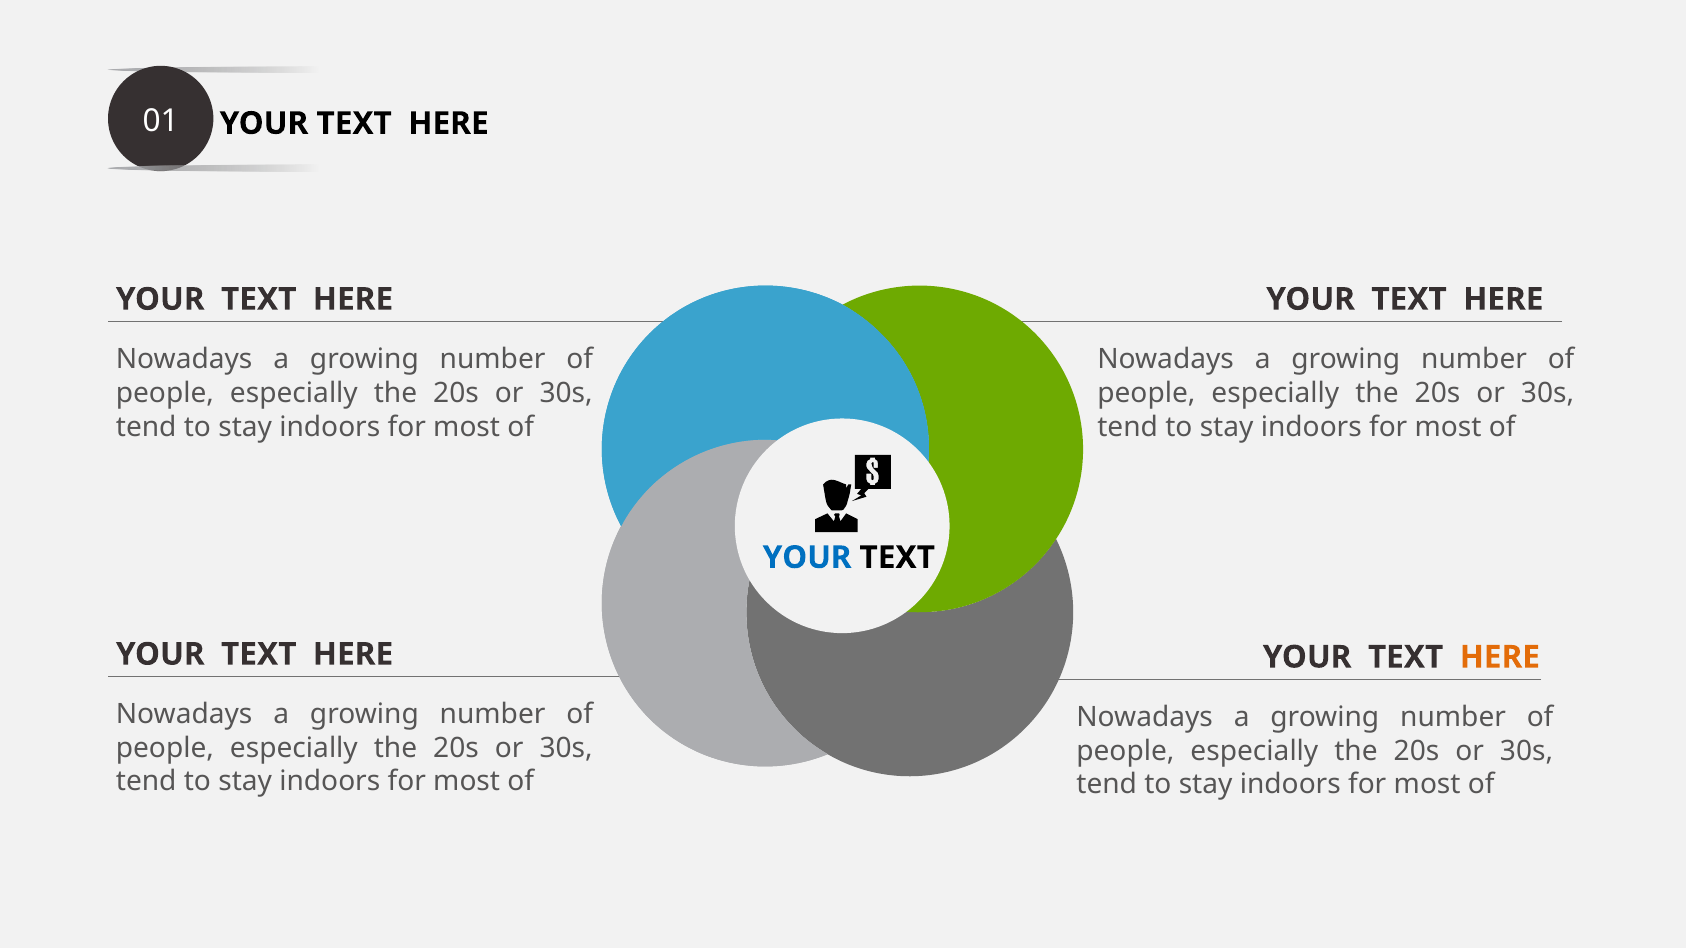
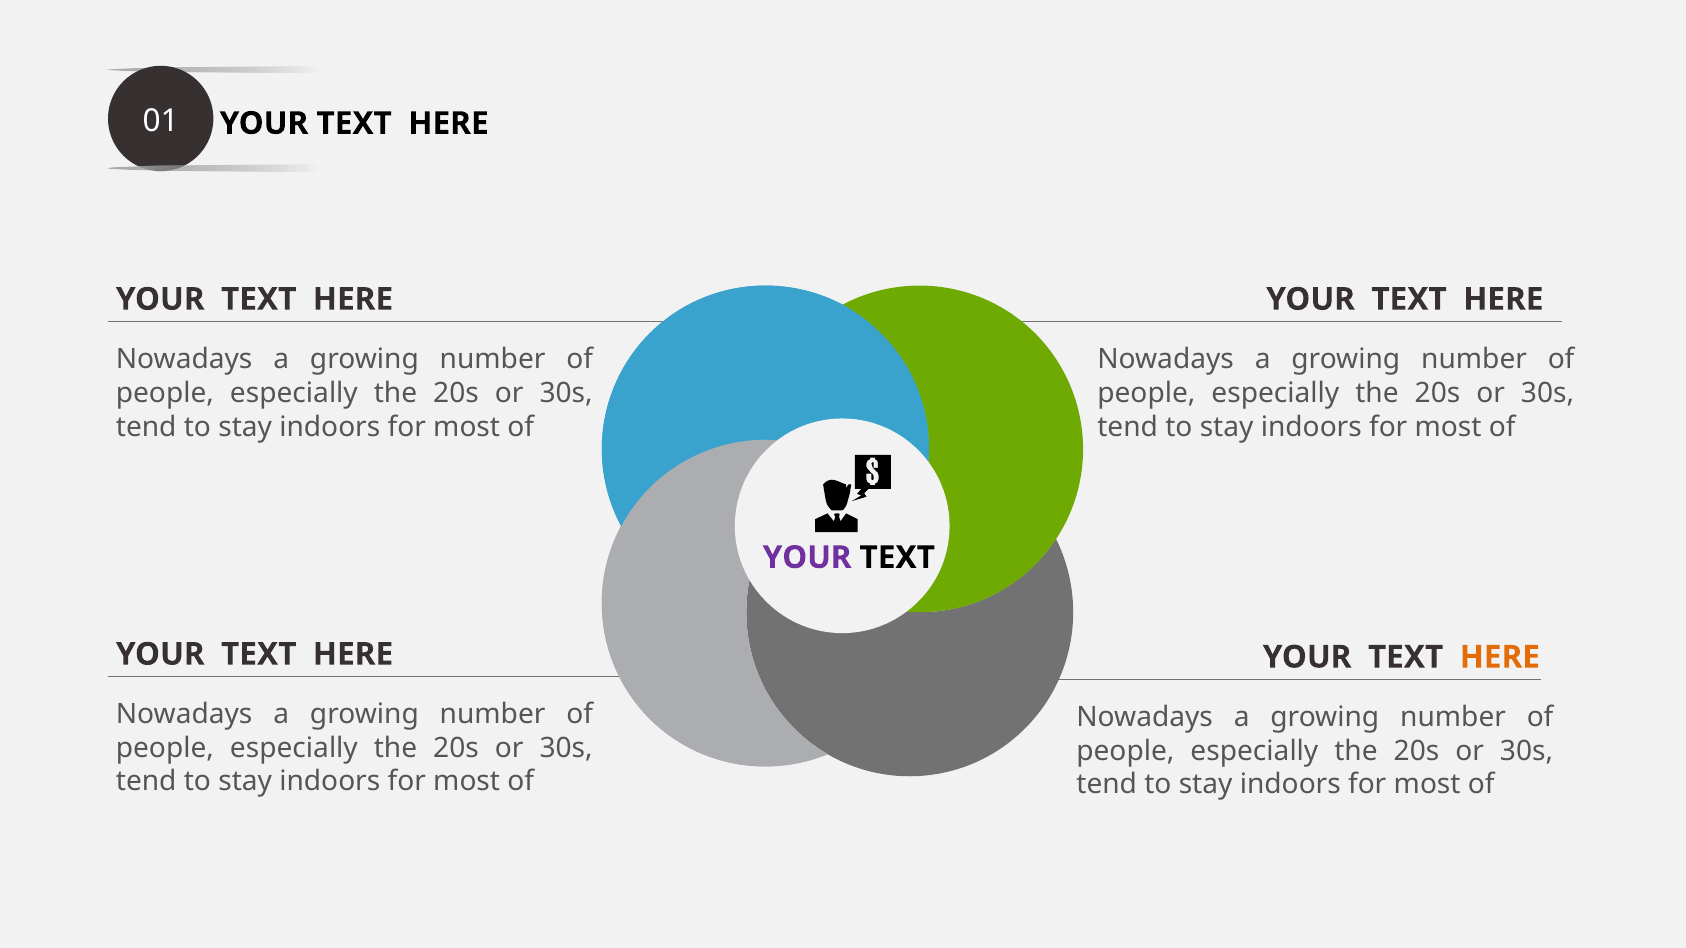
YOUR colour: blue -> purple (807, 558)
